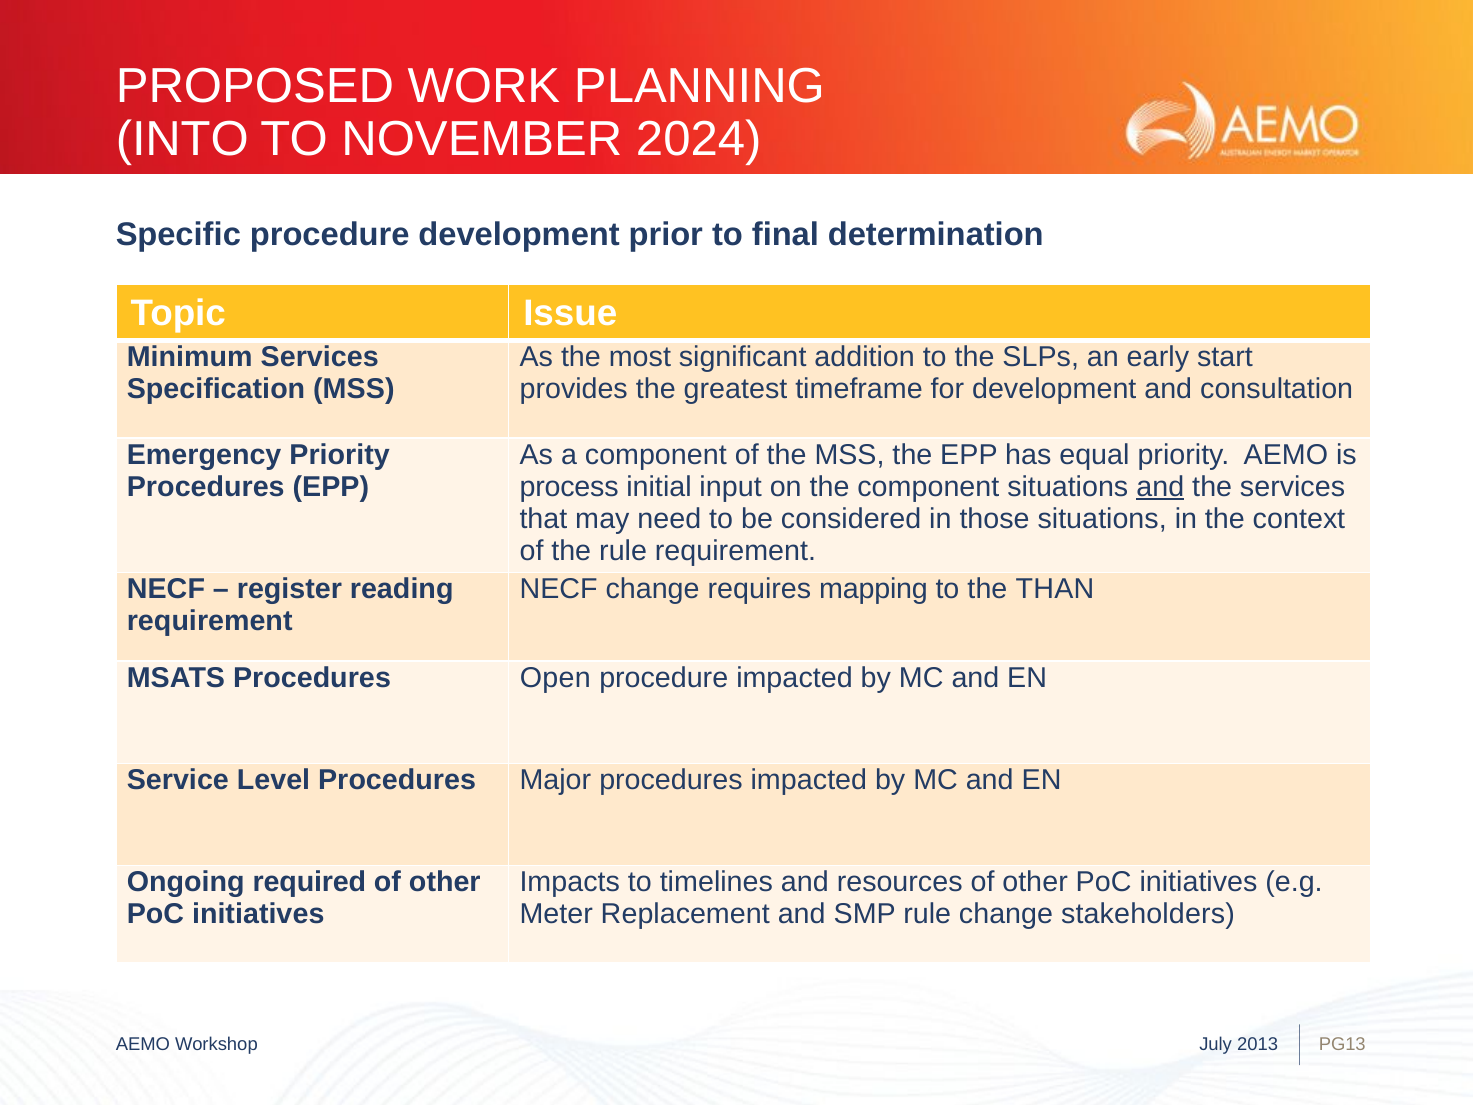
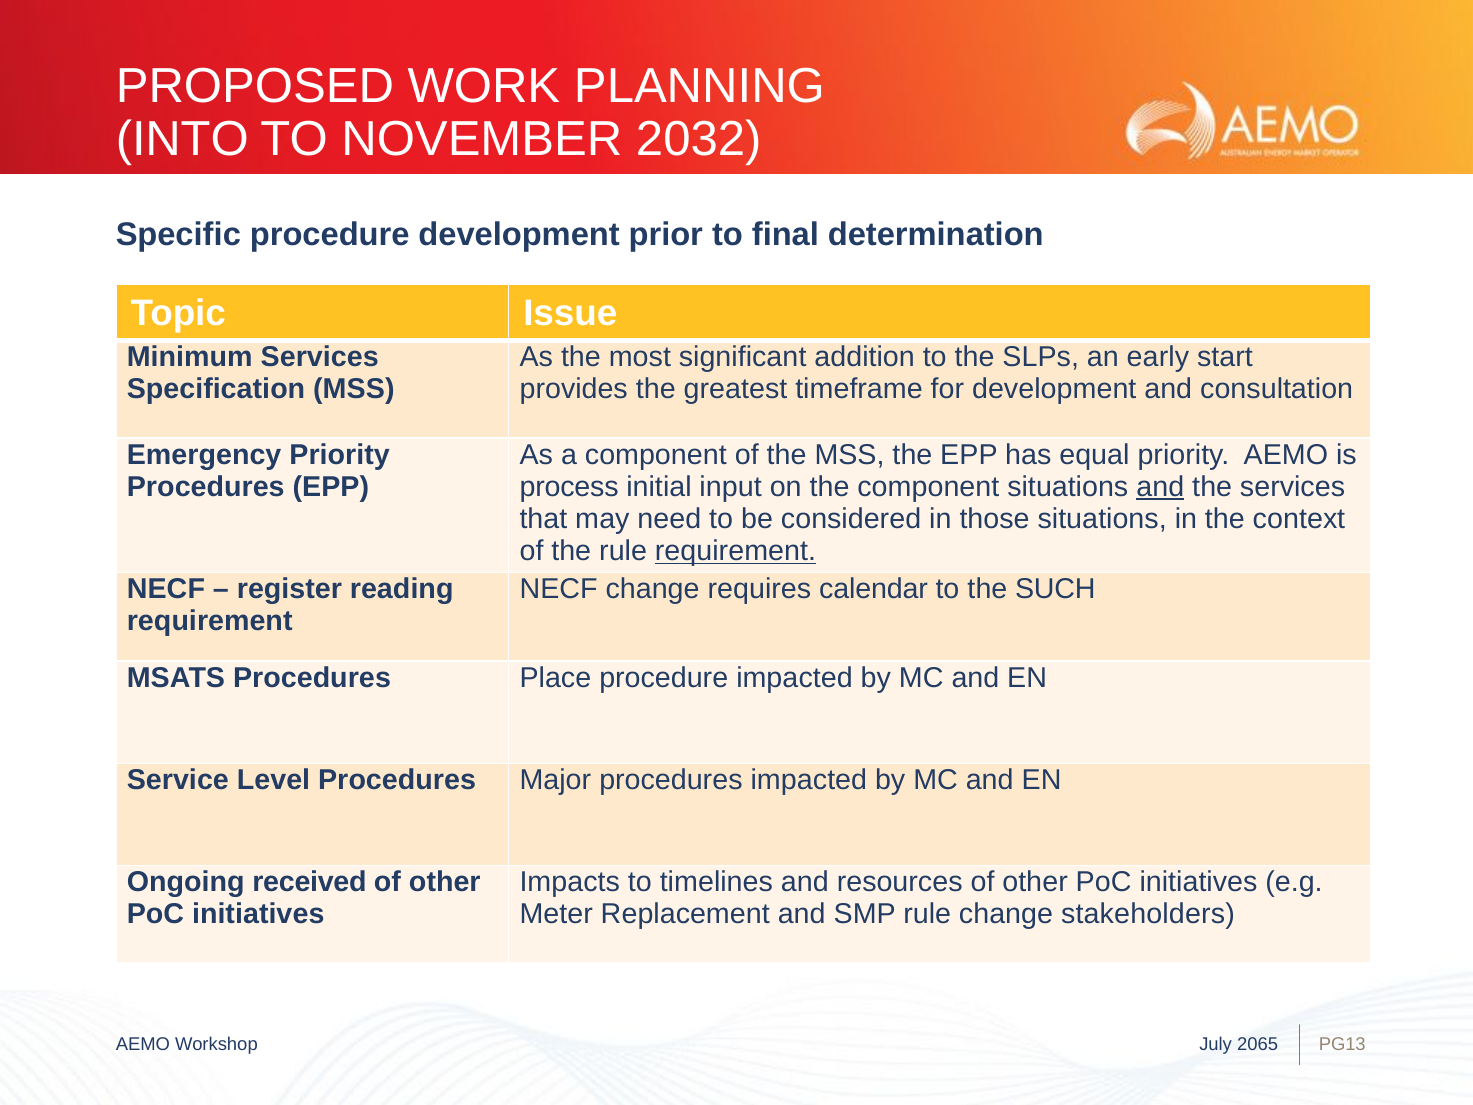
2024: 2024 -> 2032 (699, 139)
requirement underline: none -> present (735, 551)
mapping: mapping -> calendar (874, 589)
THAN: THAN -> SUCH (1055, 589)
Open: Open -> Place (555, 678)
required: required -> received (309, 882)
2013: 2013 -> 2065 (1258, 1044)
